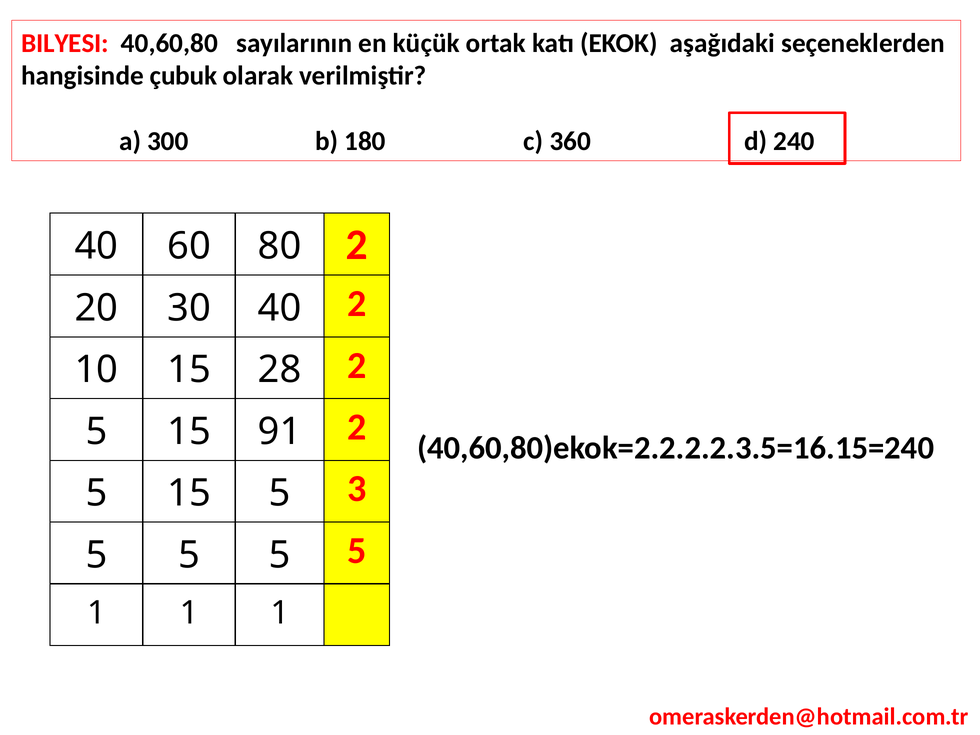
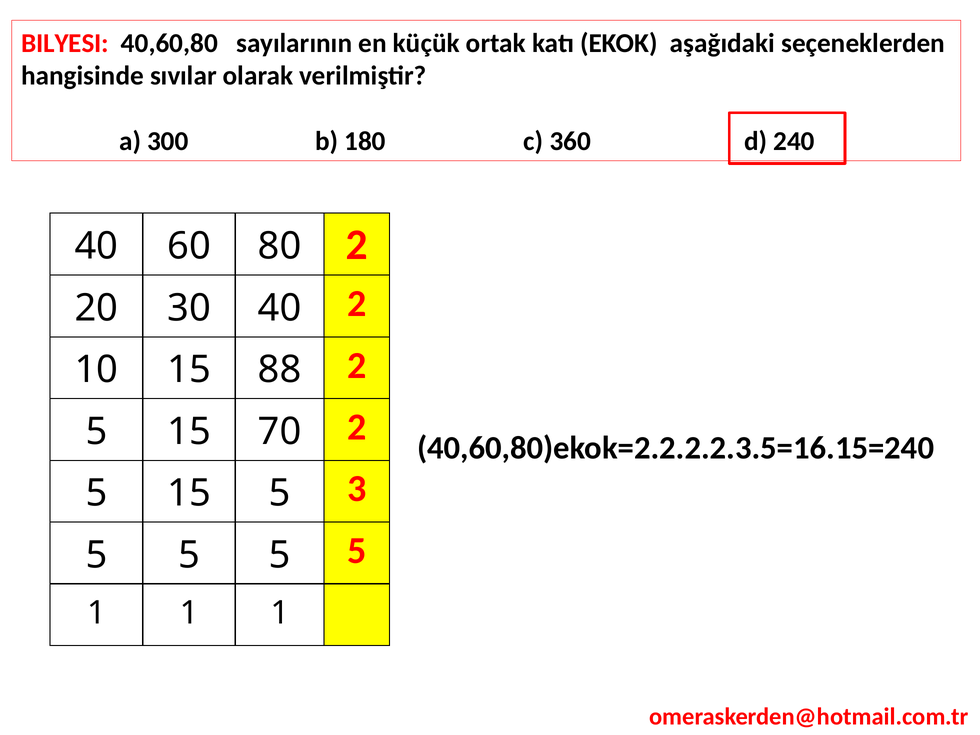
çubuk: çubuk -> sıvılar (183, 76)
28: 28 -> 88 (280, 370)
91: 91 -> 70 (280, 432)
